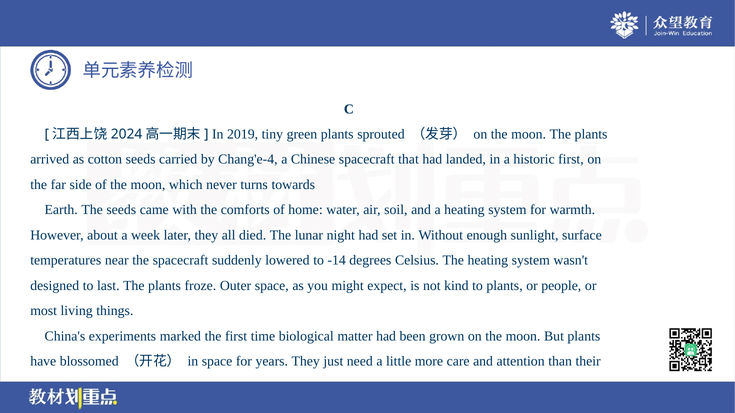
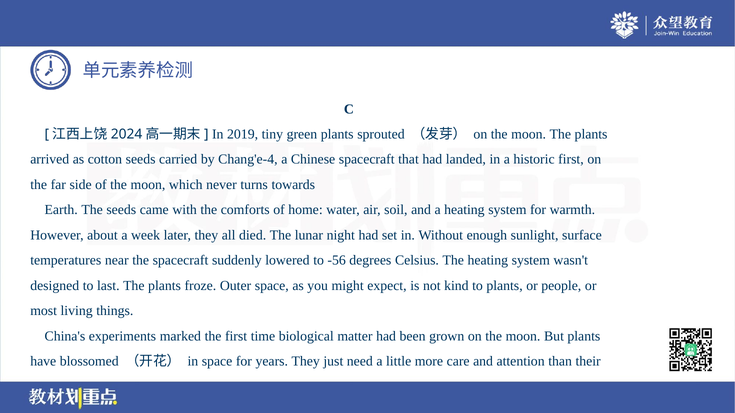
-14: -14 -> -56 (337, 261)
